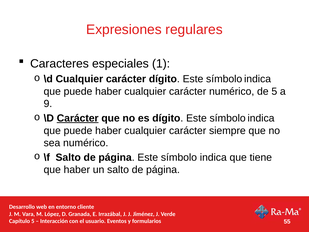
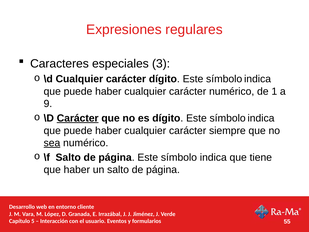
1: 1 -> 3 (161, 64)
de 5: 5 -> 1 (274, 91)
sea underline: none -> present (52, 143)
